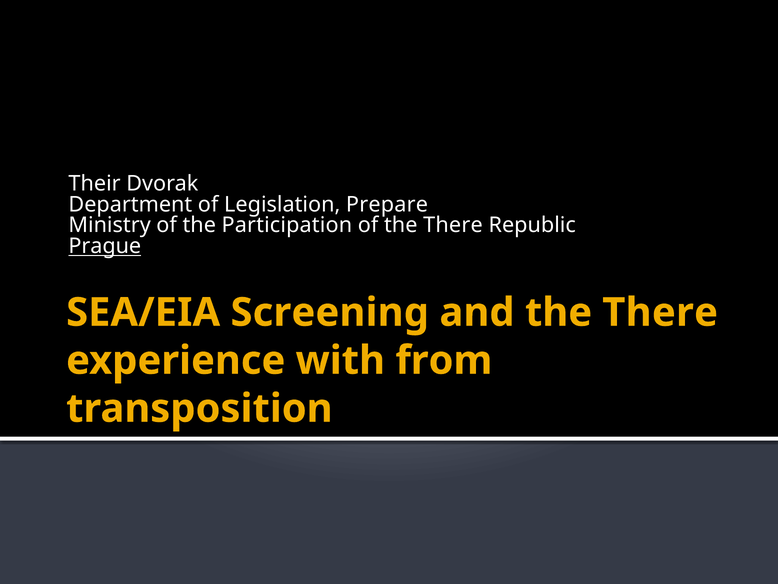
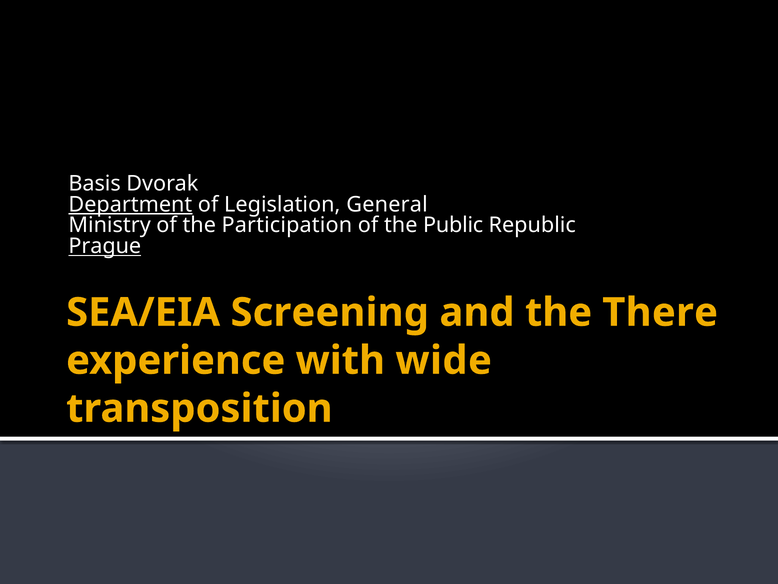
Their: Their -> Basis (95, 184)
Department underline: none -> present (130, 204)
Prepare: Prepare -> General (387, 204)
of the There: There -> Public (453, 225)
from: from -> wide (444, 360)
